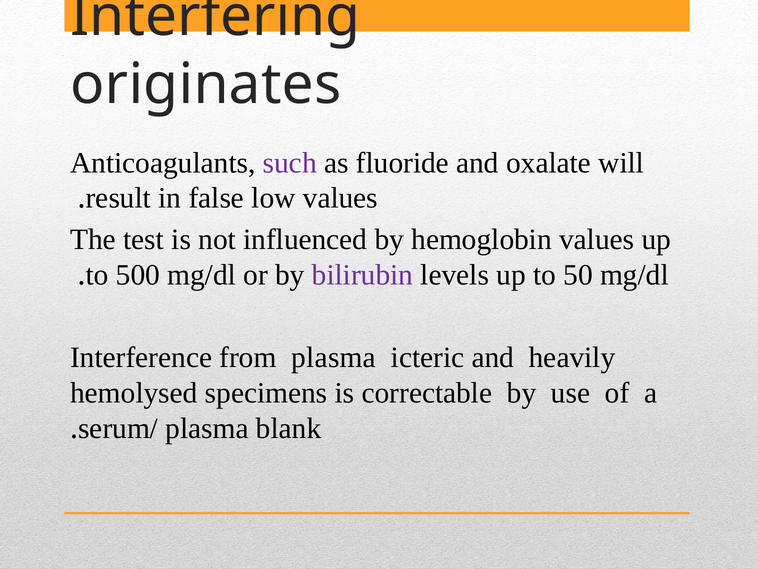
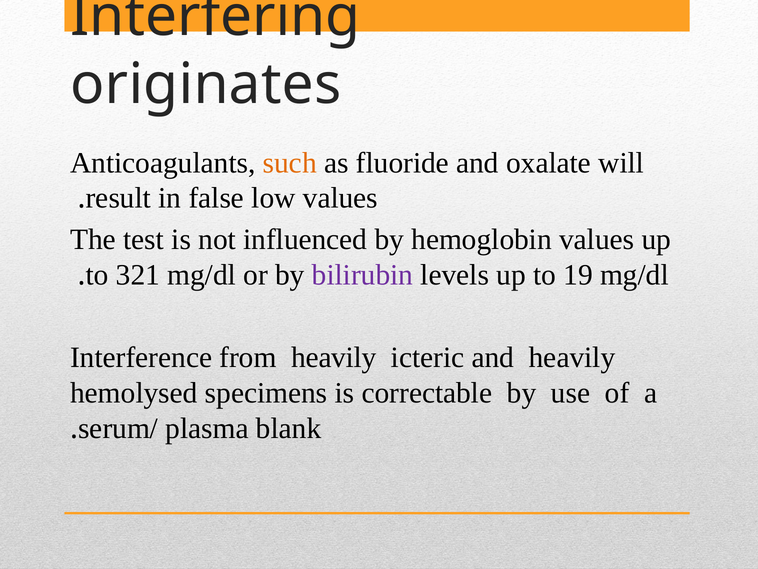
such colour: purple -> orange (290, 163)
500: 500 -> 321 (138, 275)
50: 50 -> 19 (578, 275)
from plasma: plasma -> heavily (334, 357)
